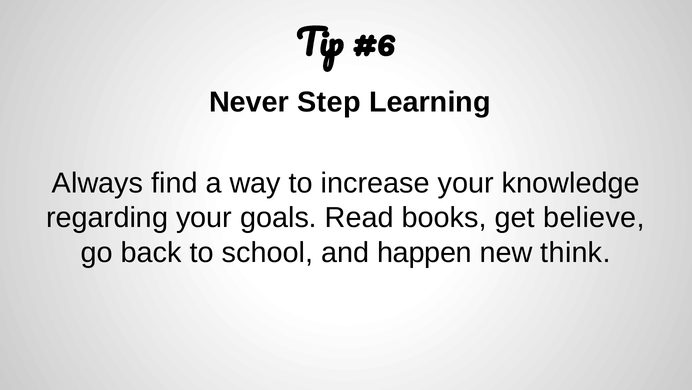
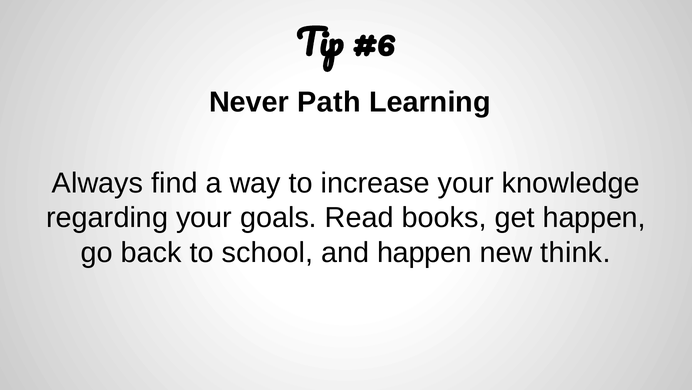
Step: Step -> Path (329, 102)
get believe: believe -> happen (594, 217)
